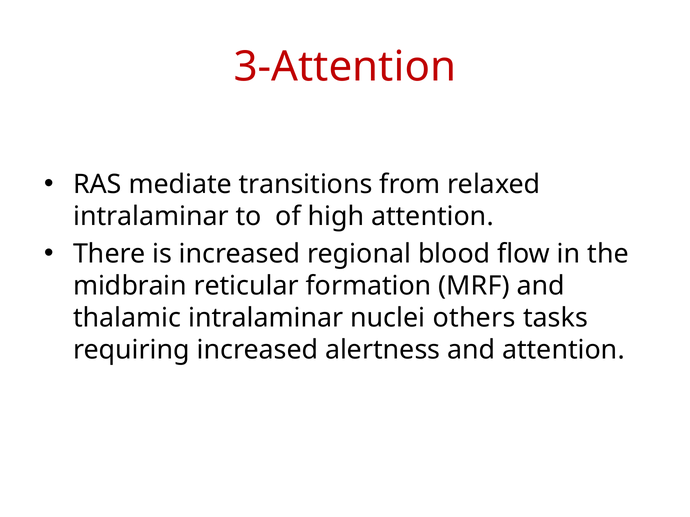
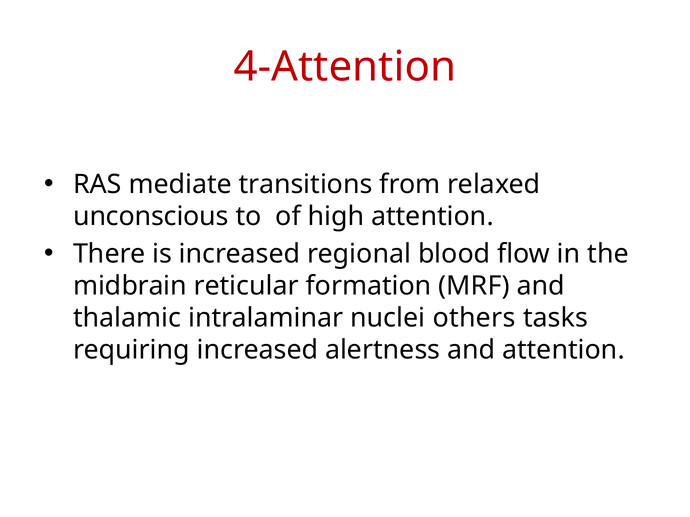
3-Attention: 3-Attention -> 4-Attention (345, 67)
intralaminar: intralaminar -> unconscious (151, 216)
